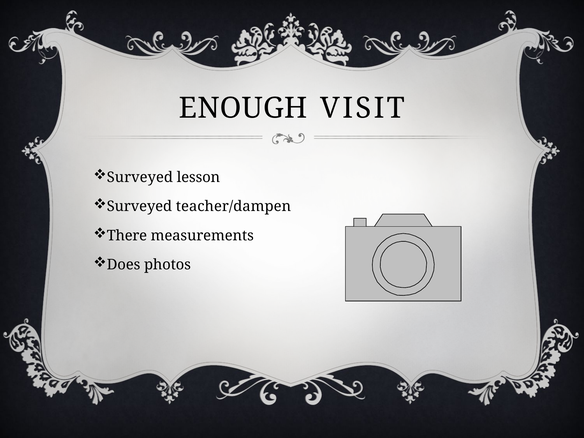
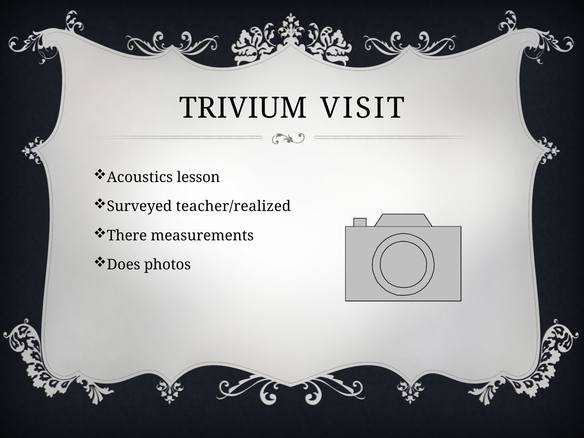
ENOUGH: ENOUGH -> TRIVIUM (243, 108)
Surveyed: Surveyed -> Acoustics (140, 177)
teacher/dampen: teacher/dampen -> teacher/realized (233, 206)
